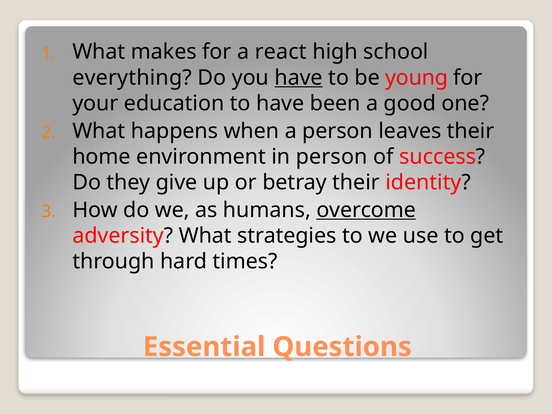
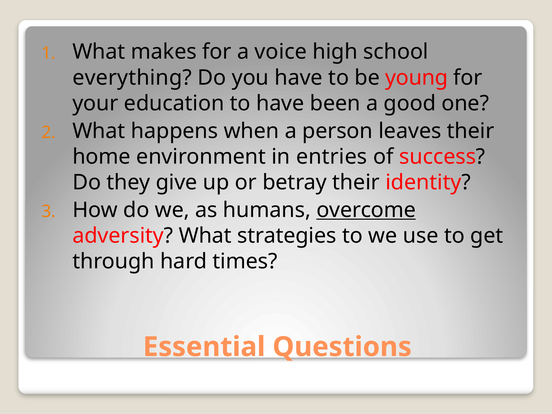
react: react -> voice (281, 52)
have underline: present -> none (299, 78)
in person: person -> entries (332, 157)
